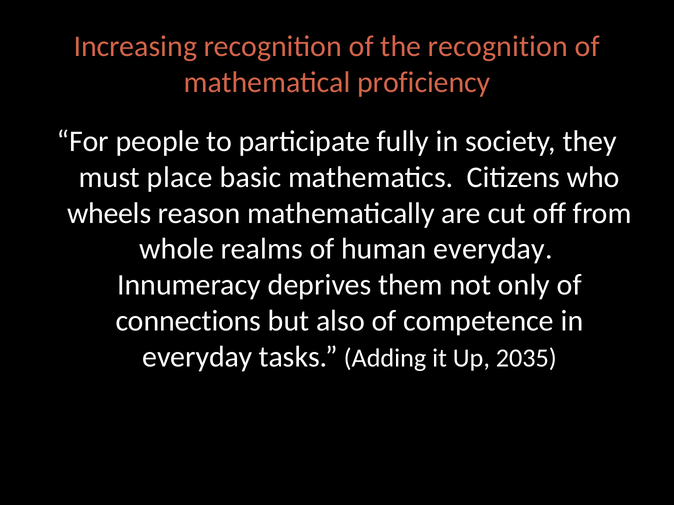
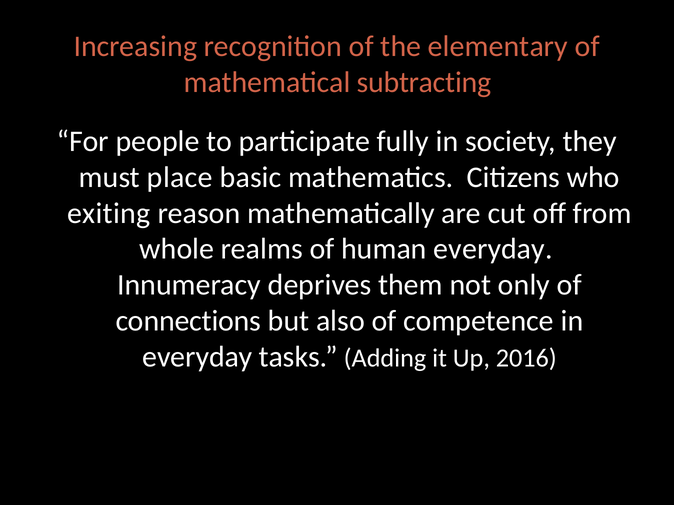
the recognition: recognition -> elementary (498, 46)
proficiency: proficiency -> subtracting (424, 82)
wheels: wheels -> exiting (109, 213)
2035: 2035 -> 2016 (526, 359)
